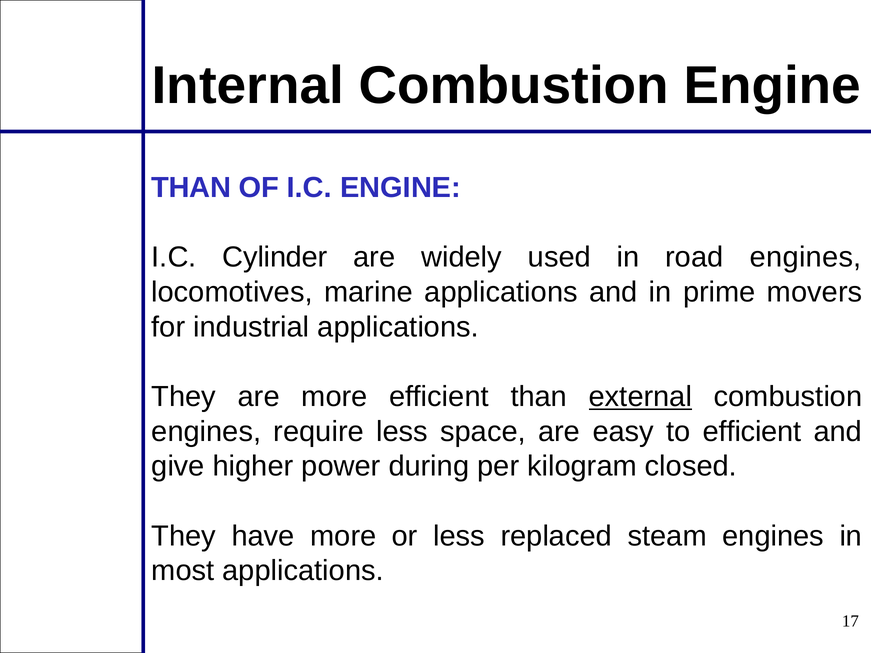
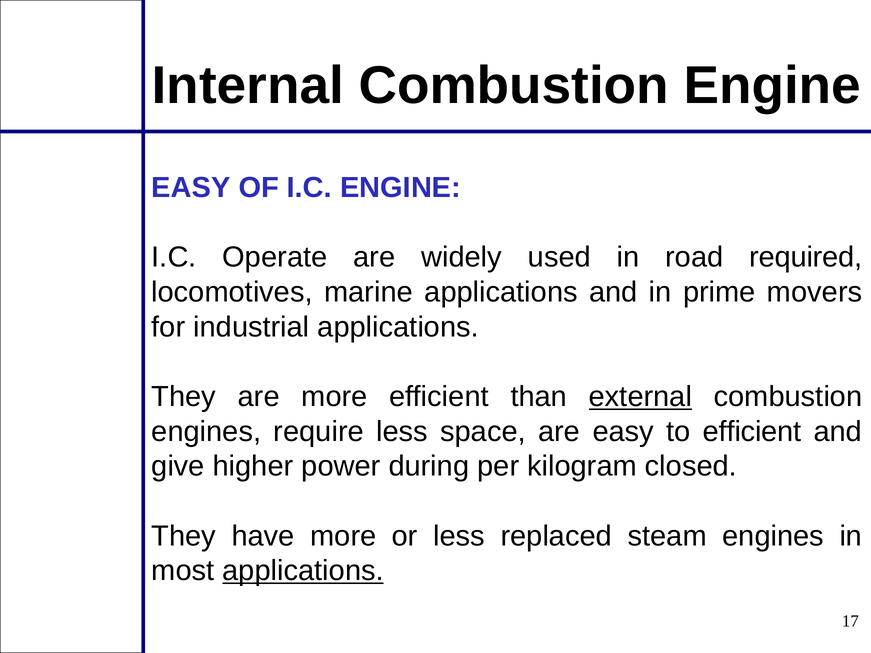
THAN: THAN -> EASY (191, 188)
Cylinder: Cylinder -> Operate (275, 258)
road engines: engines -> required (806, 258)
applications underline: none -> present (303, 571)
